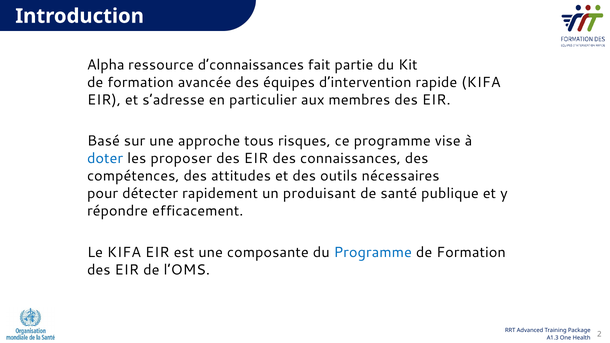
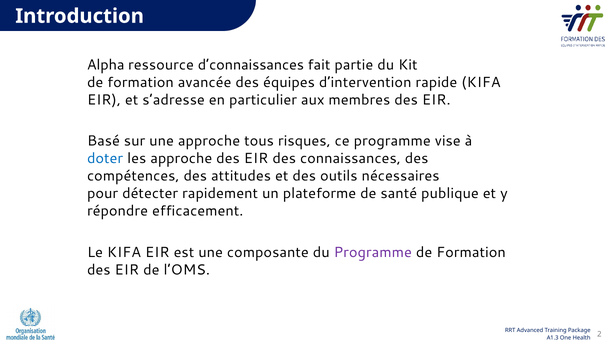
les proposer: proposer -> approche (181, 159)
produisant: produisant -> plateforme (320, 194)
Programme colour: blue -> purple (373, 252)
